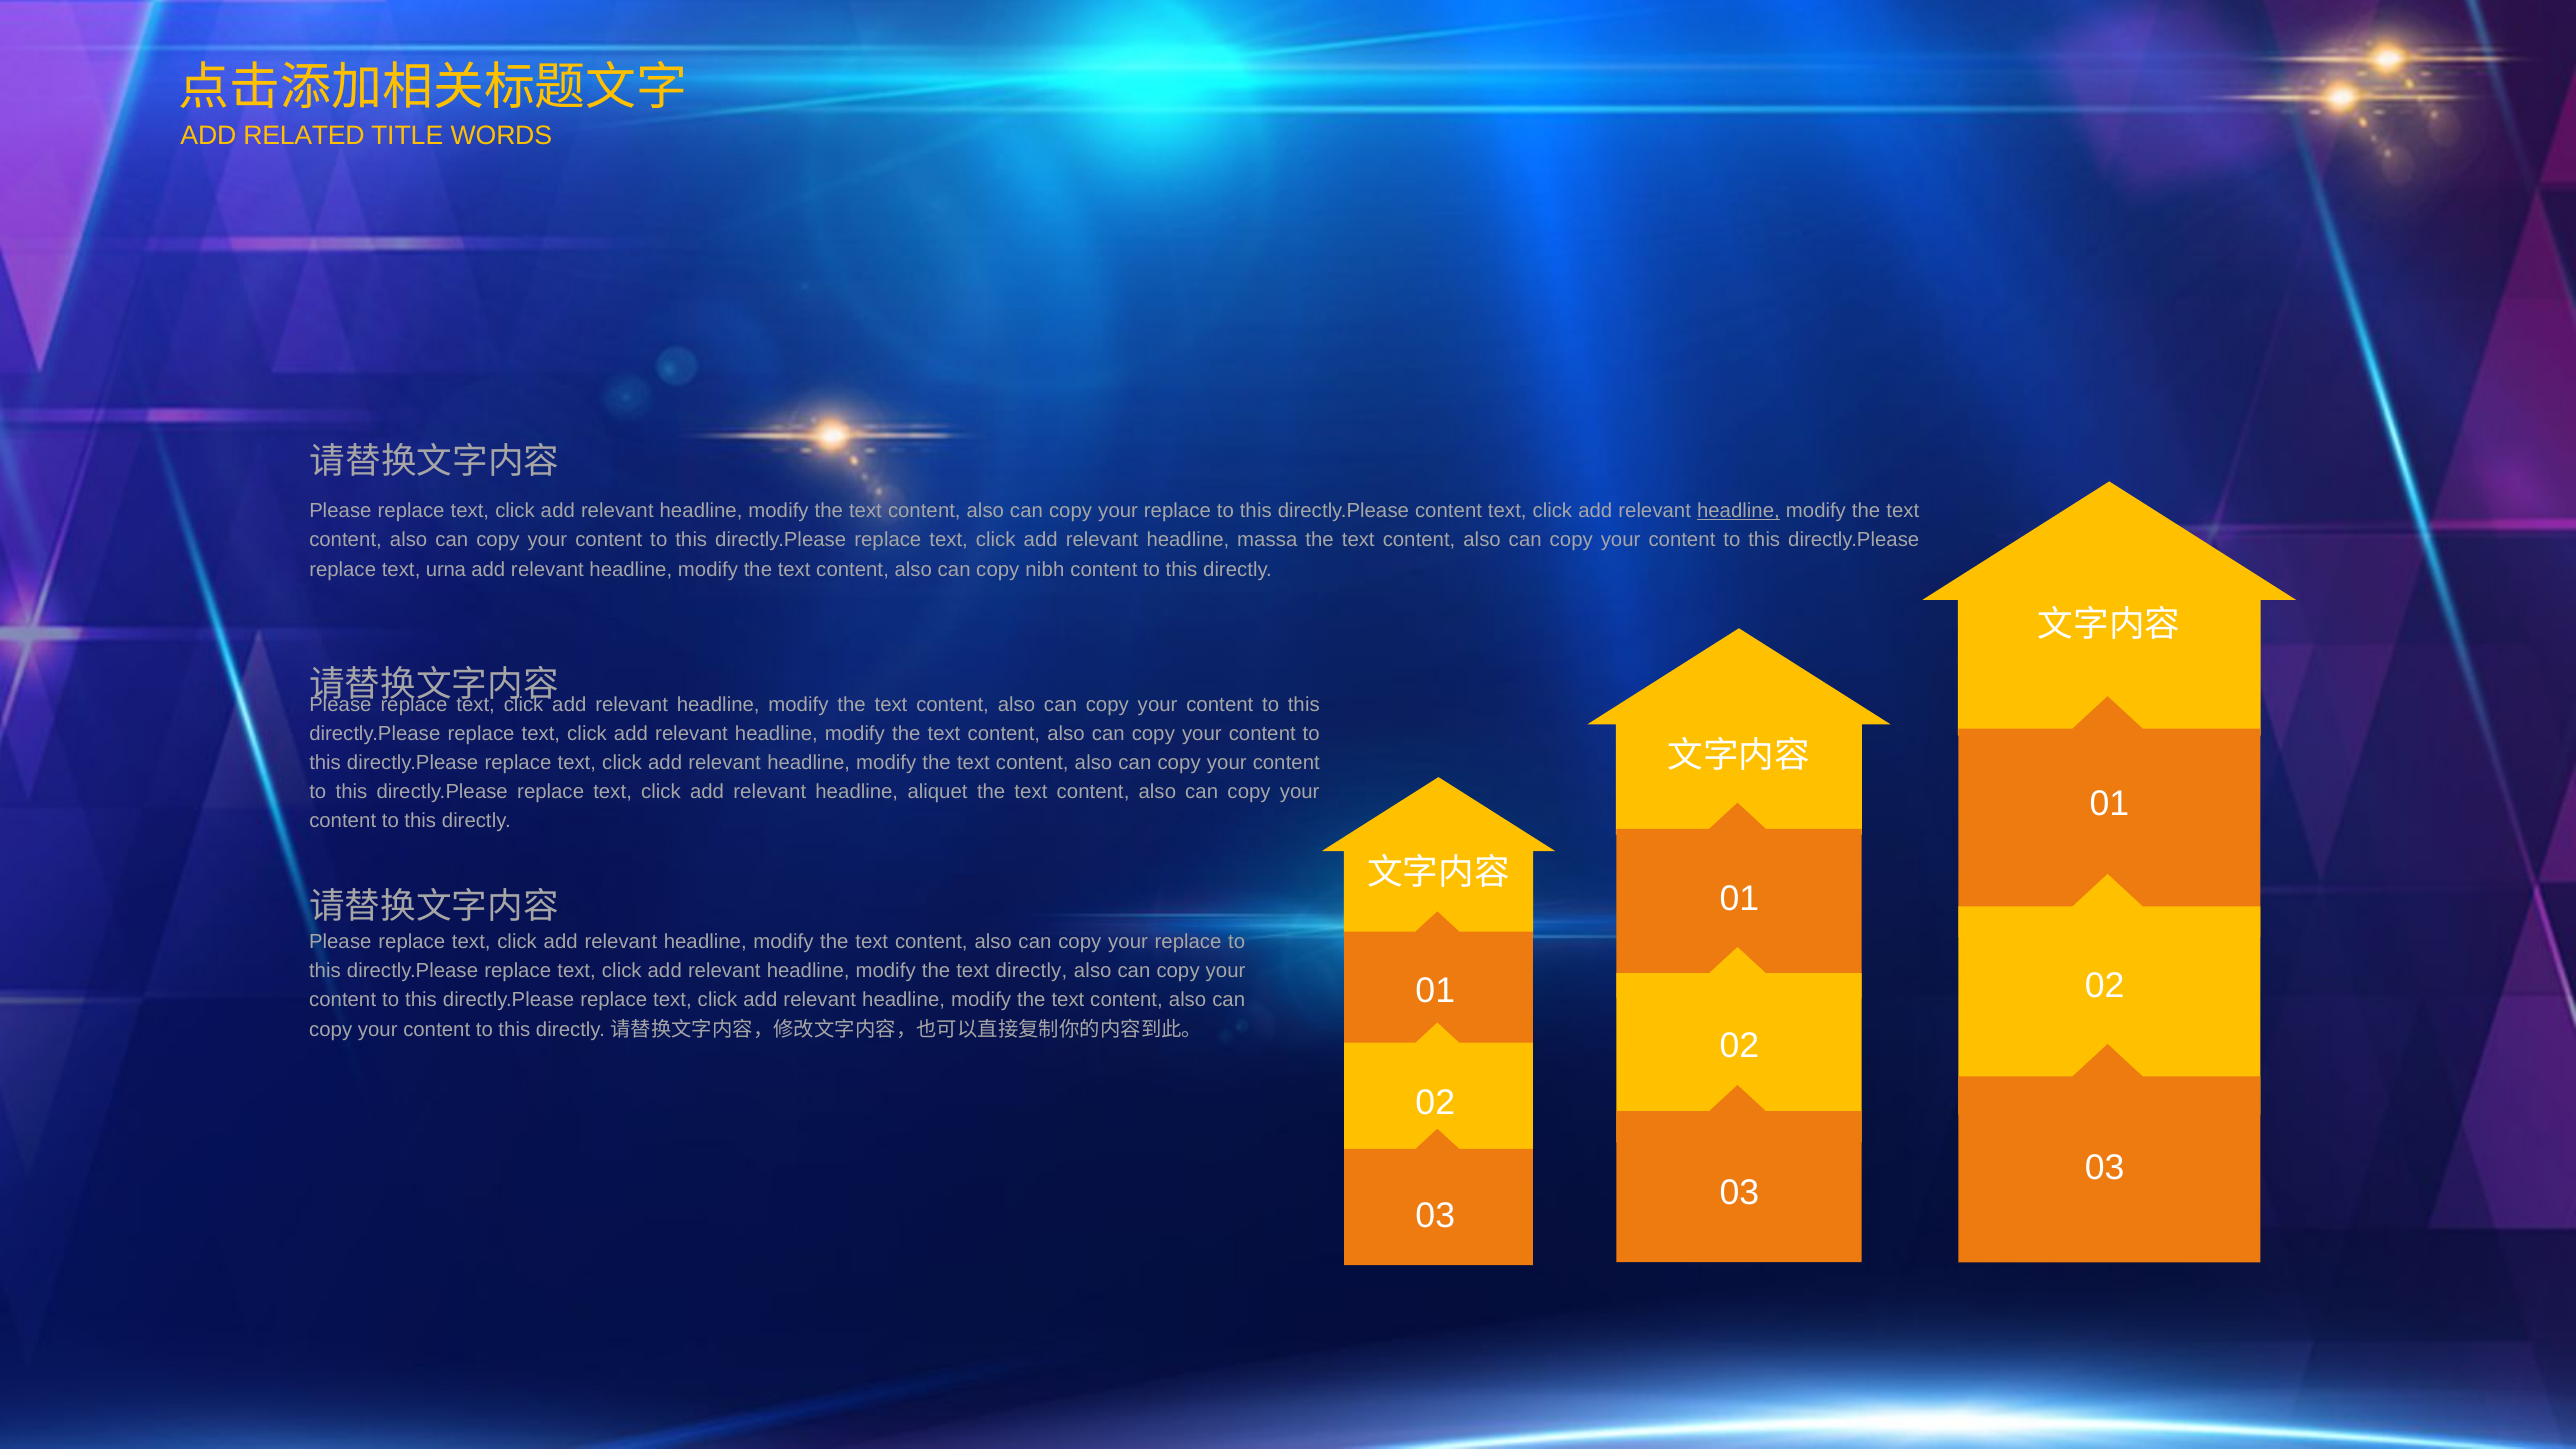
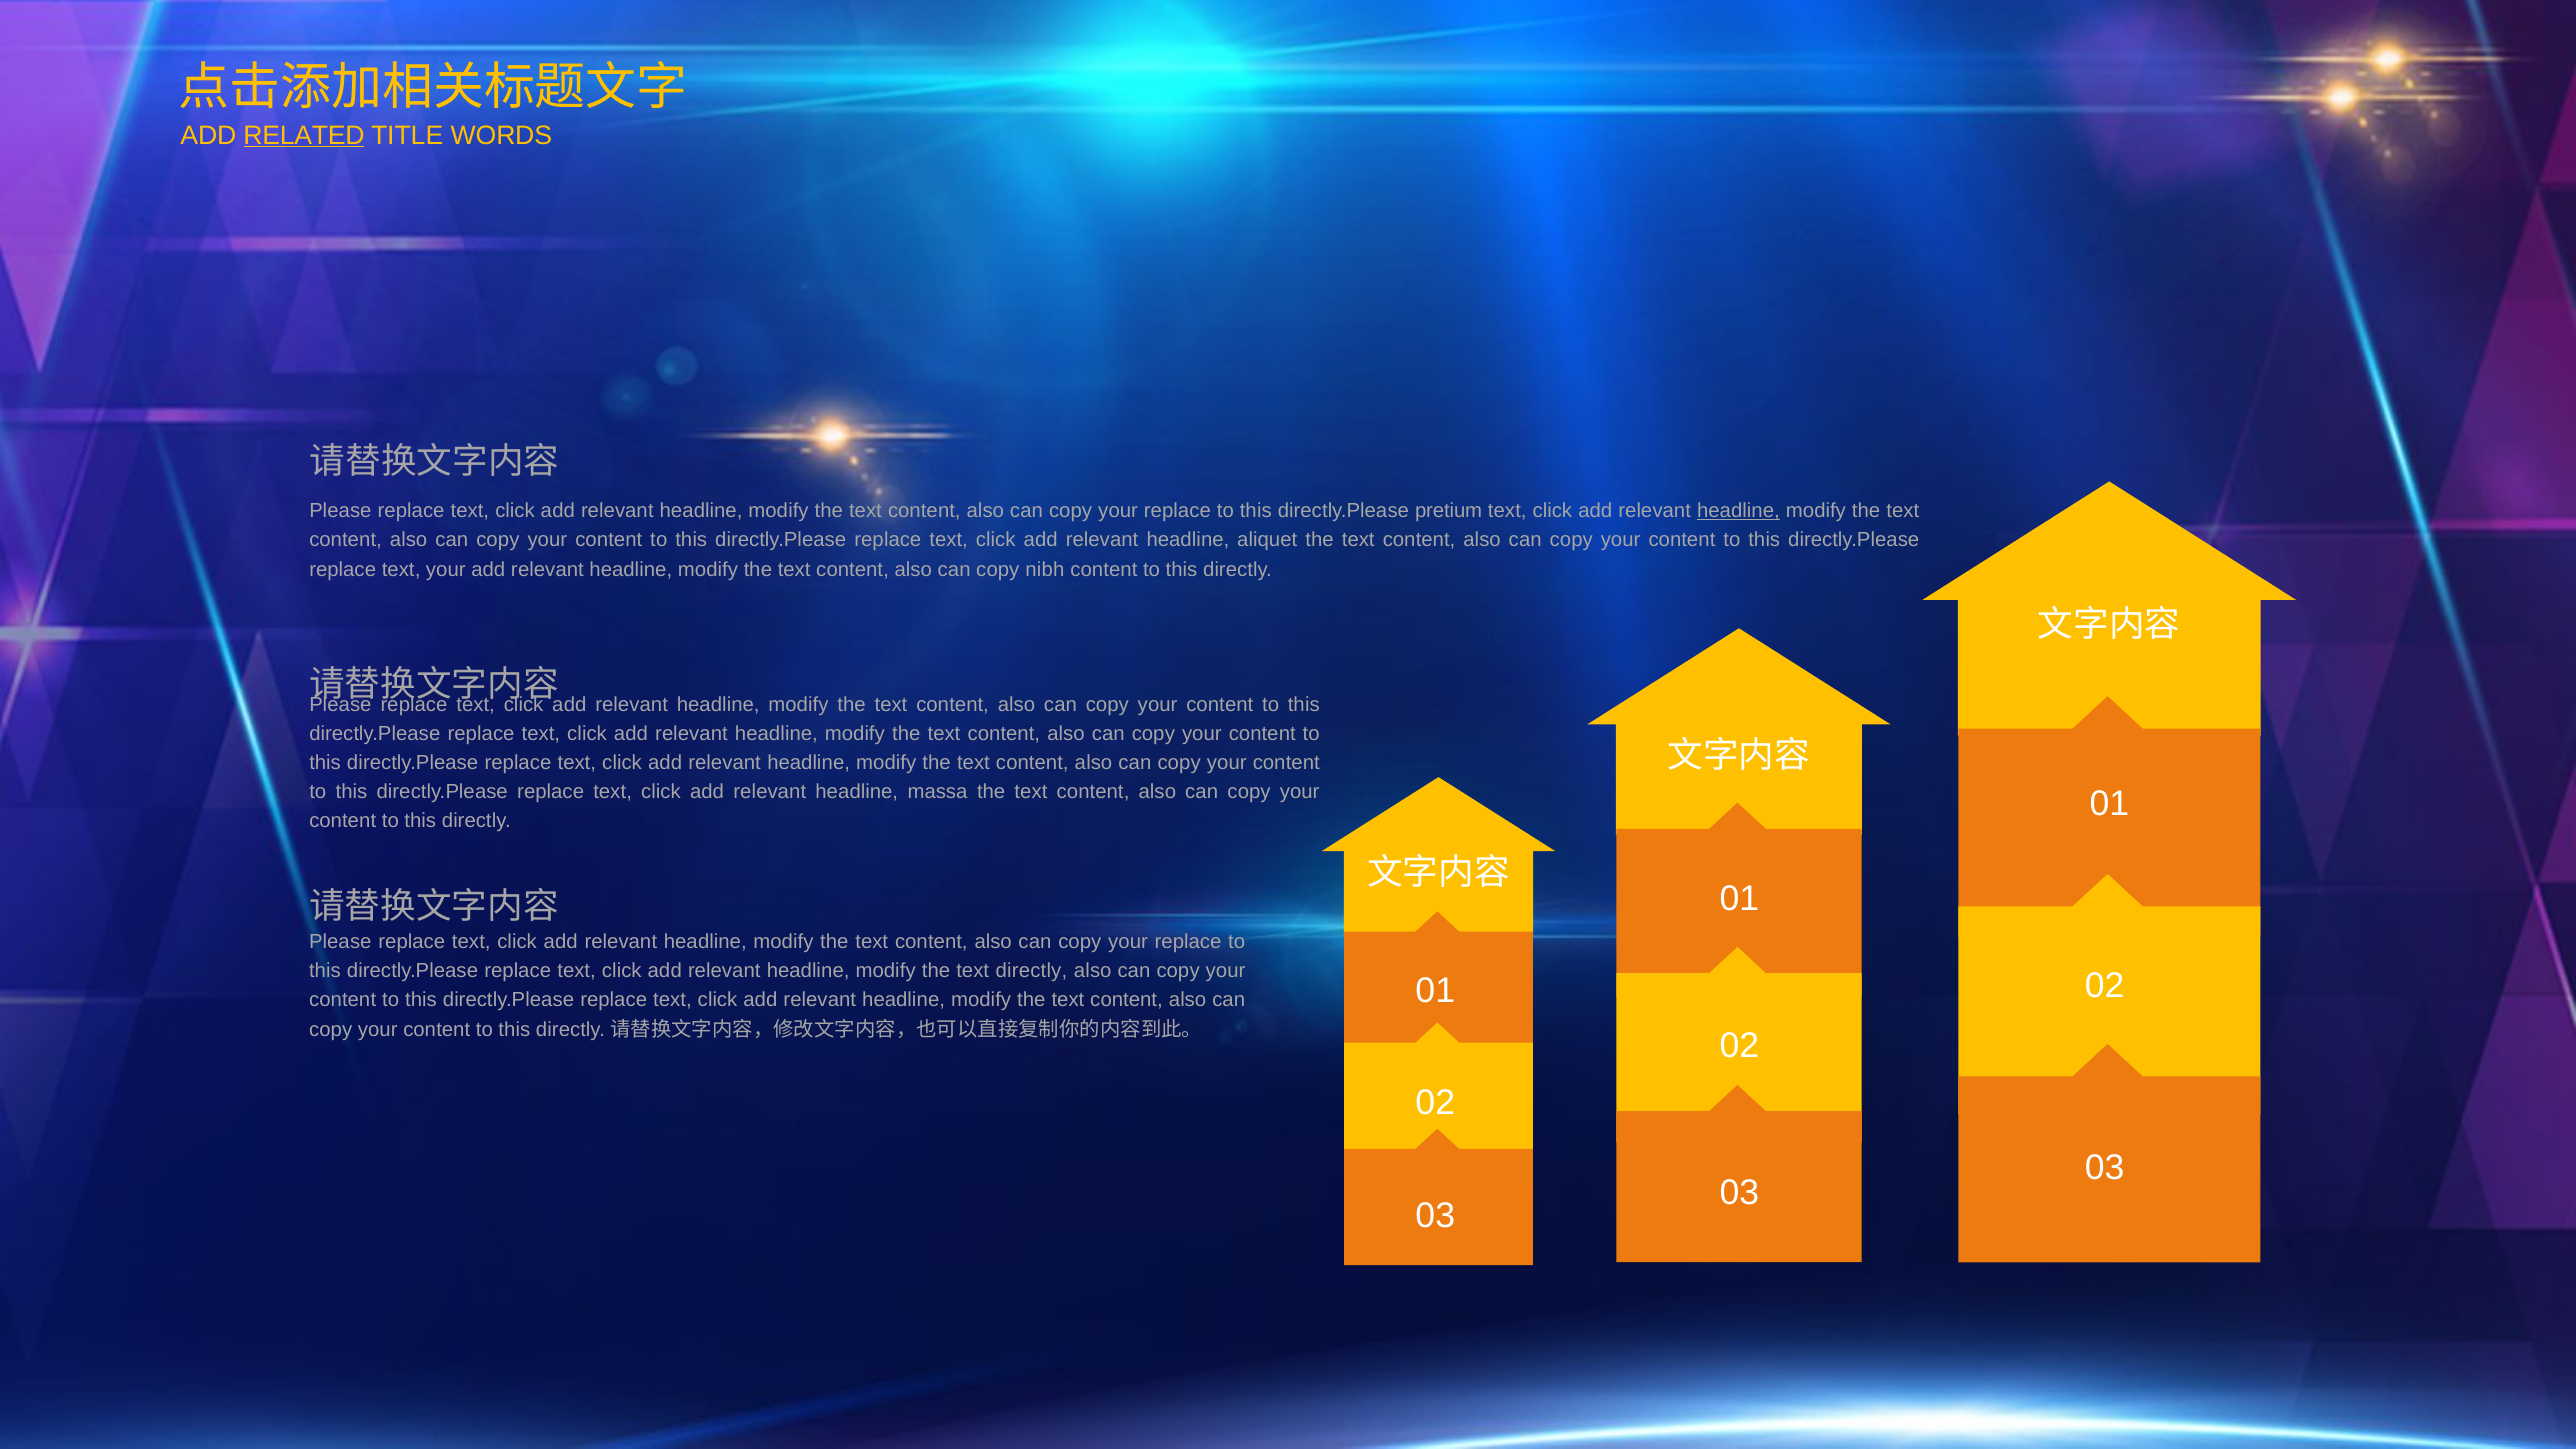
RELATED underline: none -> present (304, 135)
directly.Please content: content -> pretium (1449, 511)
massa: massa -> aliquet (1267, 540)
text urna: urna -> your (446, 569)
aliquet: aliquet -> massa (938, 792)
